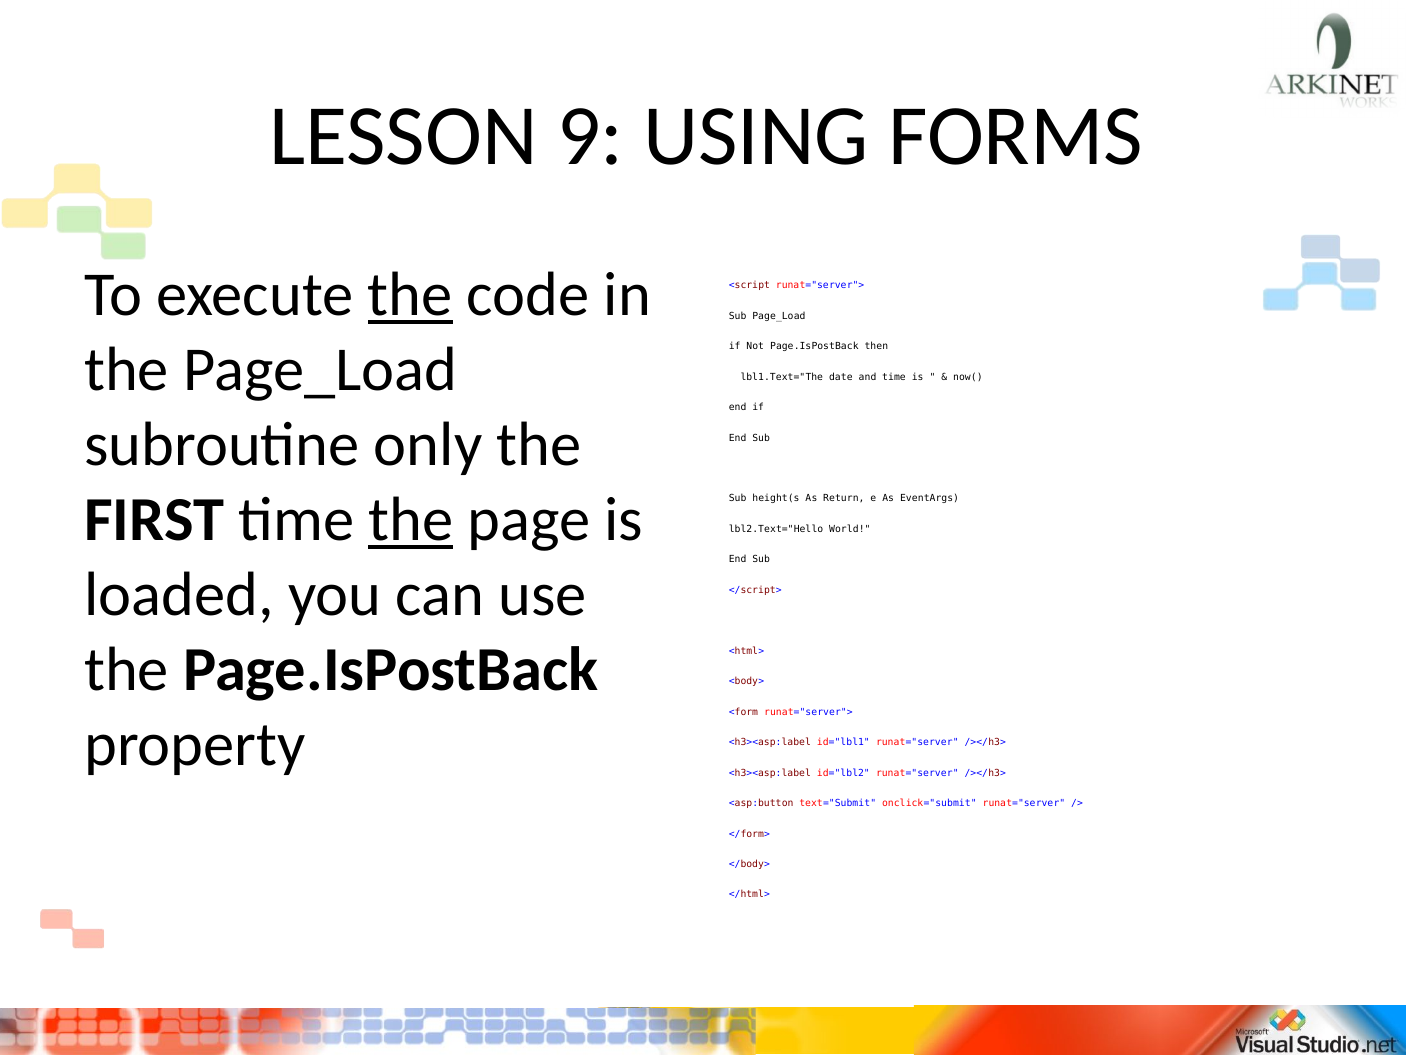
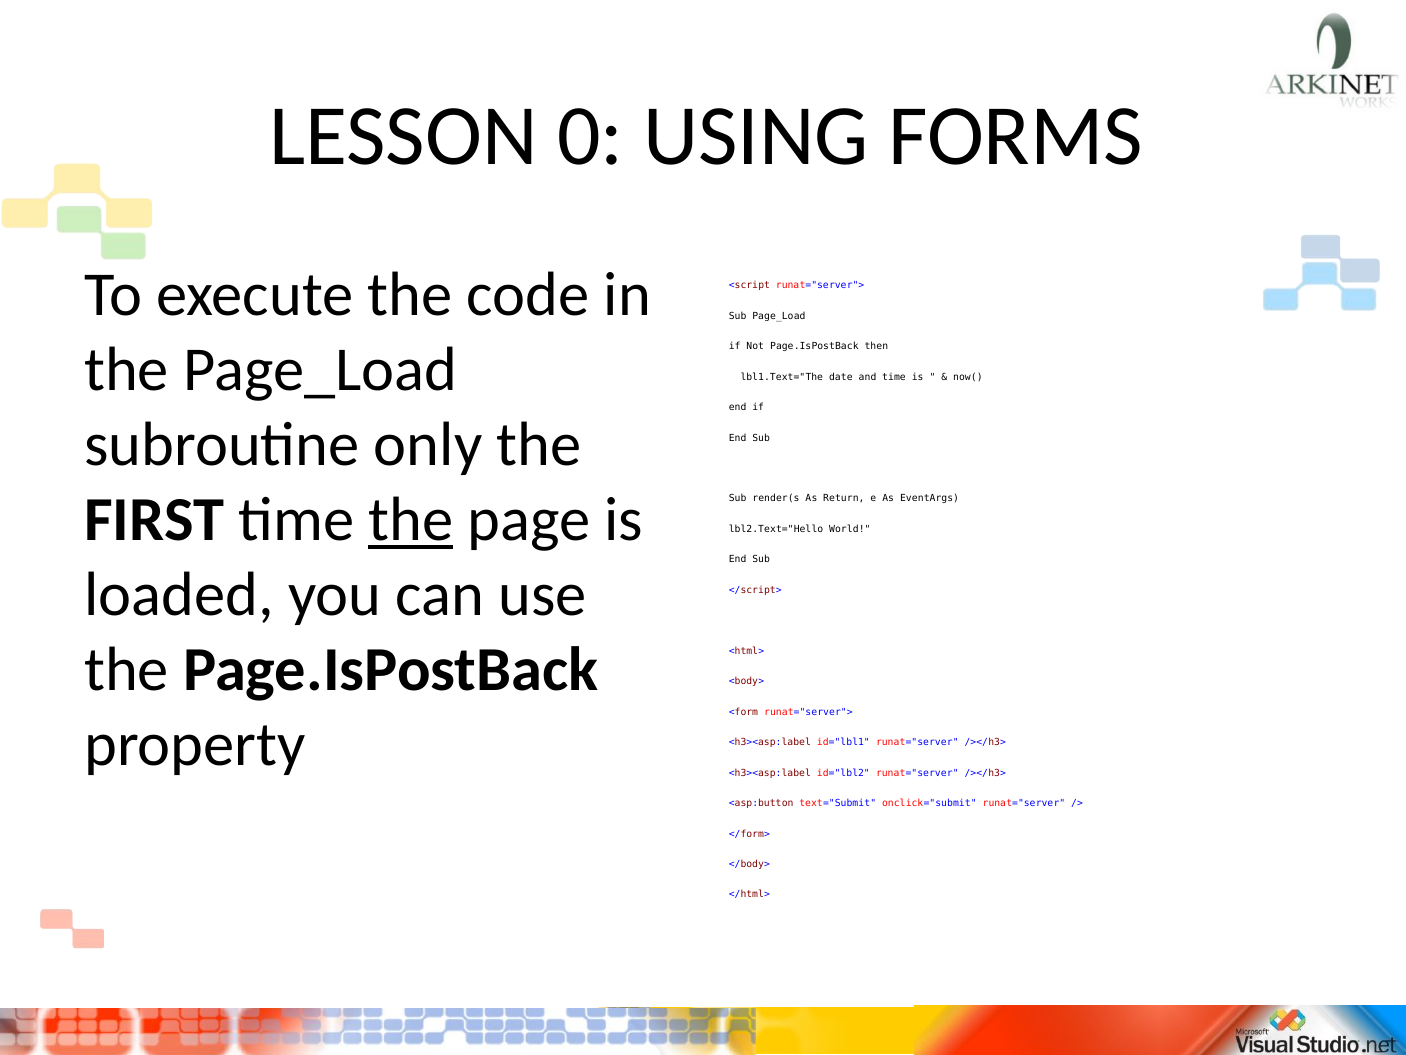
9: 9 -> 0 (590, 136)
the underline: present -> none (410, 295)
height(s: height(s -> render(s (776, 499)
